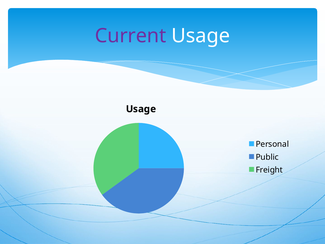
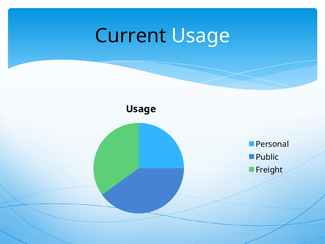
Current colour: purple -> black (131, 36)
